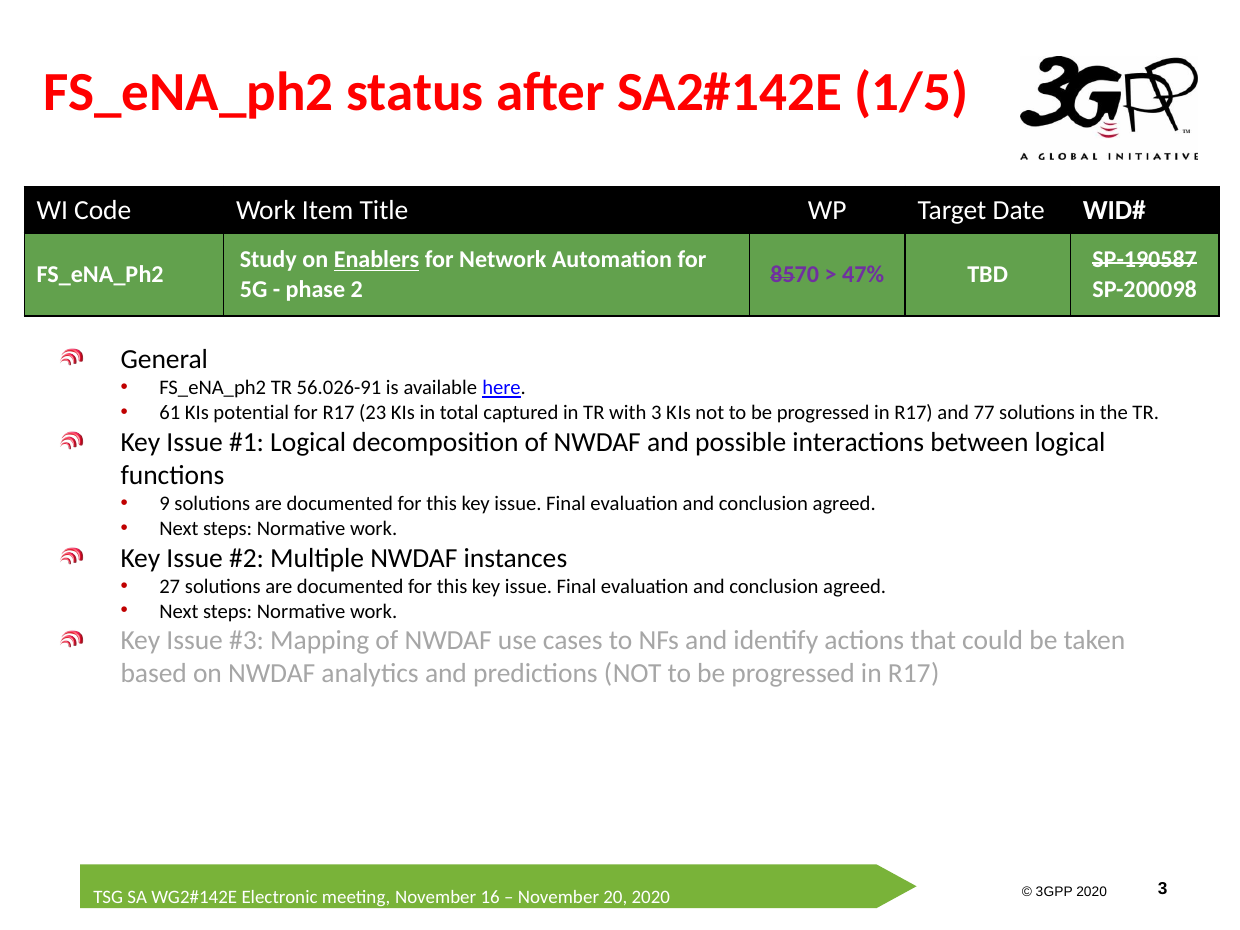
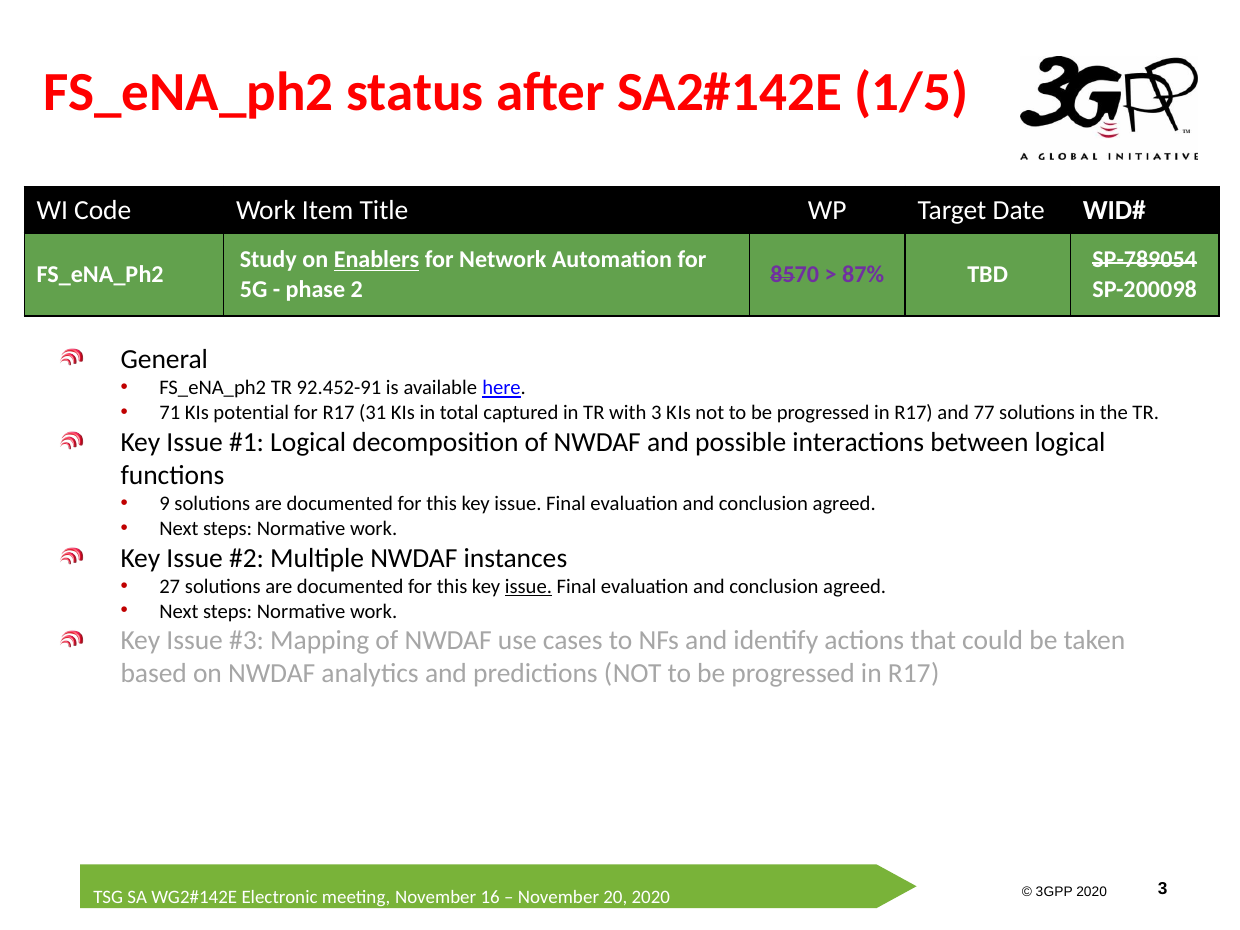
SP-190587: SP-190587 -> SP-789054 (1145, 260)
47%: 47% -> 87% (863, 275)
56.026-91: 56.026-91 -> 92.452-91 (339, 388)
61: 61 -> 71 (170, 413)
23: 23 -> 31 (373, 413)
issue underline: none -> present (528, 586)
